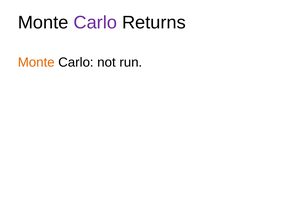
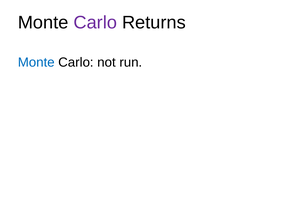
Monte colour: orange -> blue (36, 62)
